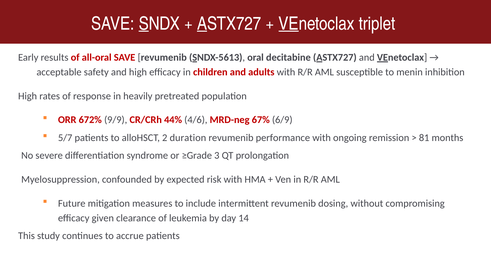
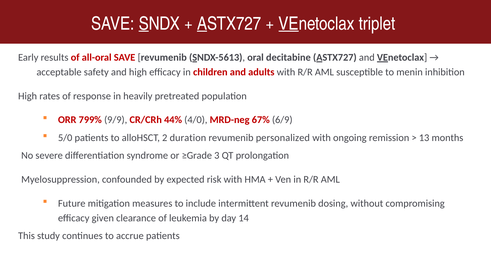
672%: 672% -> 799% (90, 120)
4/6: 4/6 -> 4/0 (196, 120)
5/7: 5/7 -> 5/0 (65, 138)
performance: performance -> personalized (283, 138)
81: 81 -> 13 (424, 138)
